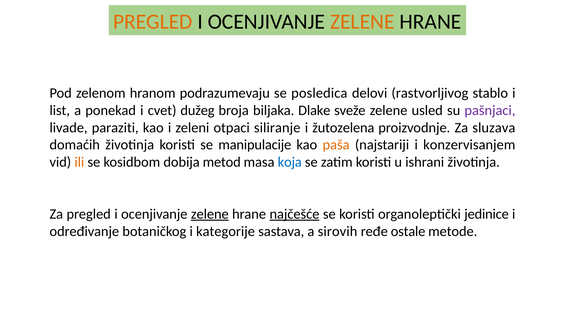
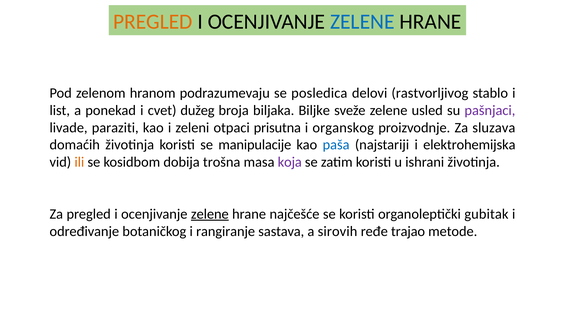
ZELENE colour: orange -> blue (362, 22)
Dlake: Dlake -> Biljke (314, 110)
siliranje: siliranje -> prisutna (277, 127)
žutozelena: žutozelena -> organskog (343, 127)
paša colour: orange -> blue (336, 145)
konzervisanjem: konzervisanjem -> elektrohemijska (469, 145)
metod: metod -> trošna (222, 162)
koja colour: blue -> purple (290, 162)
najčešće underline: present -> none (294, 214)
jedinice: jedinice -> gubitak (486, 214)
kategorije: kategorije -> rangiranje (226, 231)
ostale: ostale -> trajao (408, 231)
